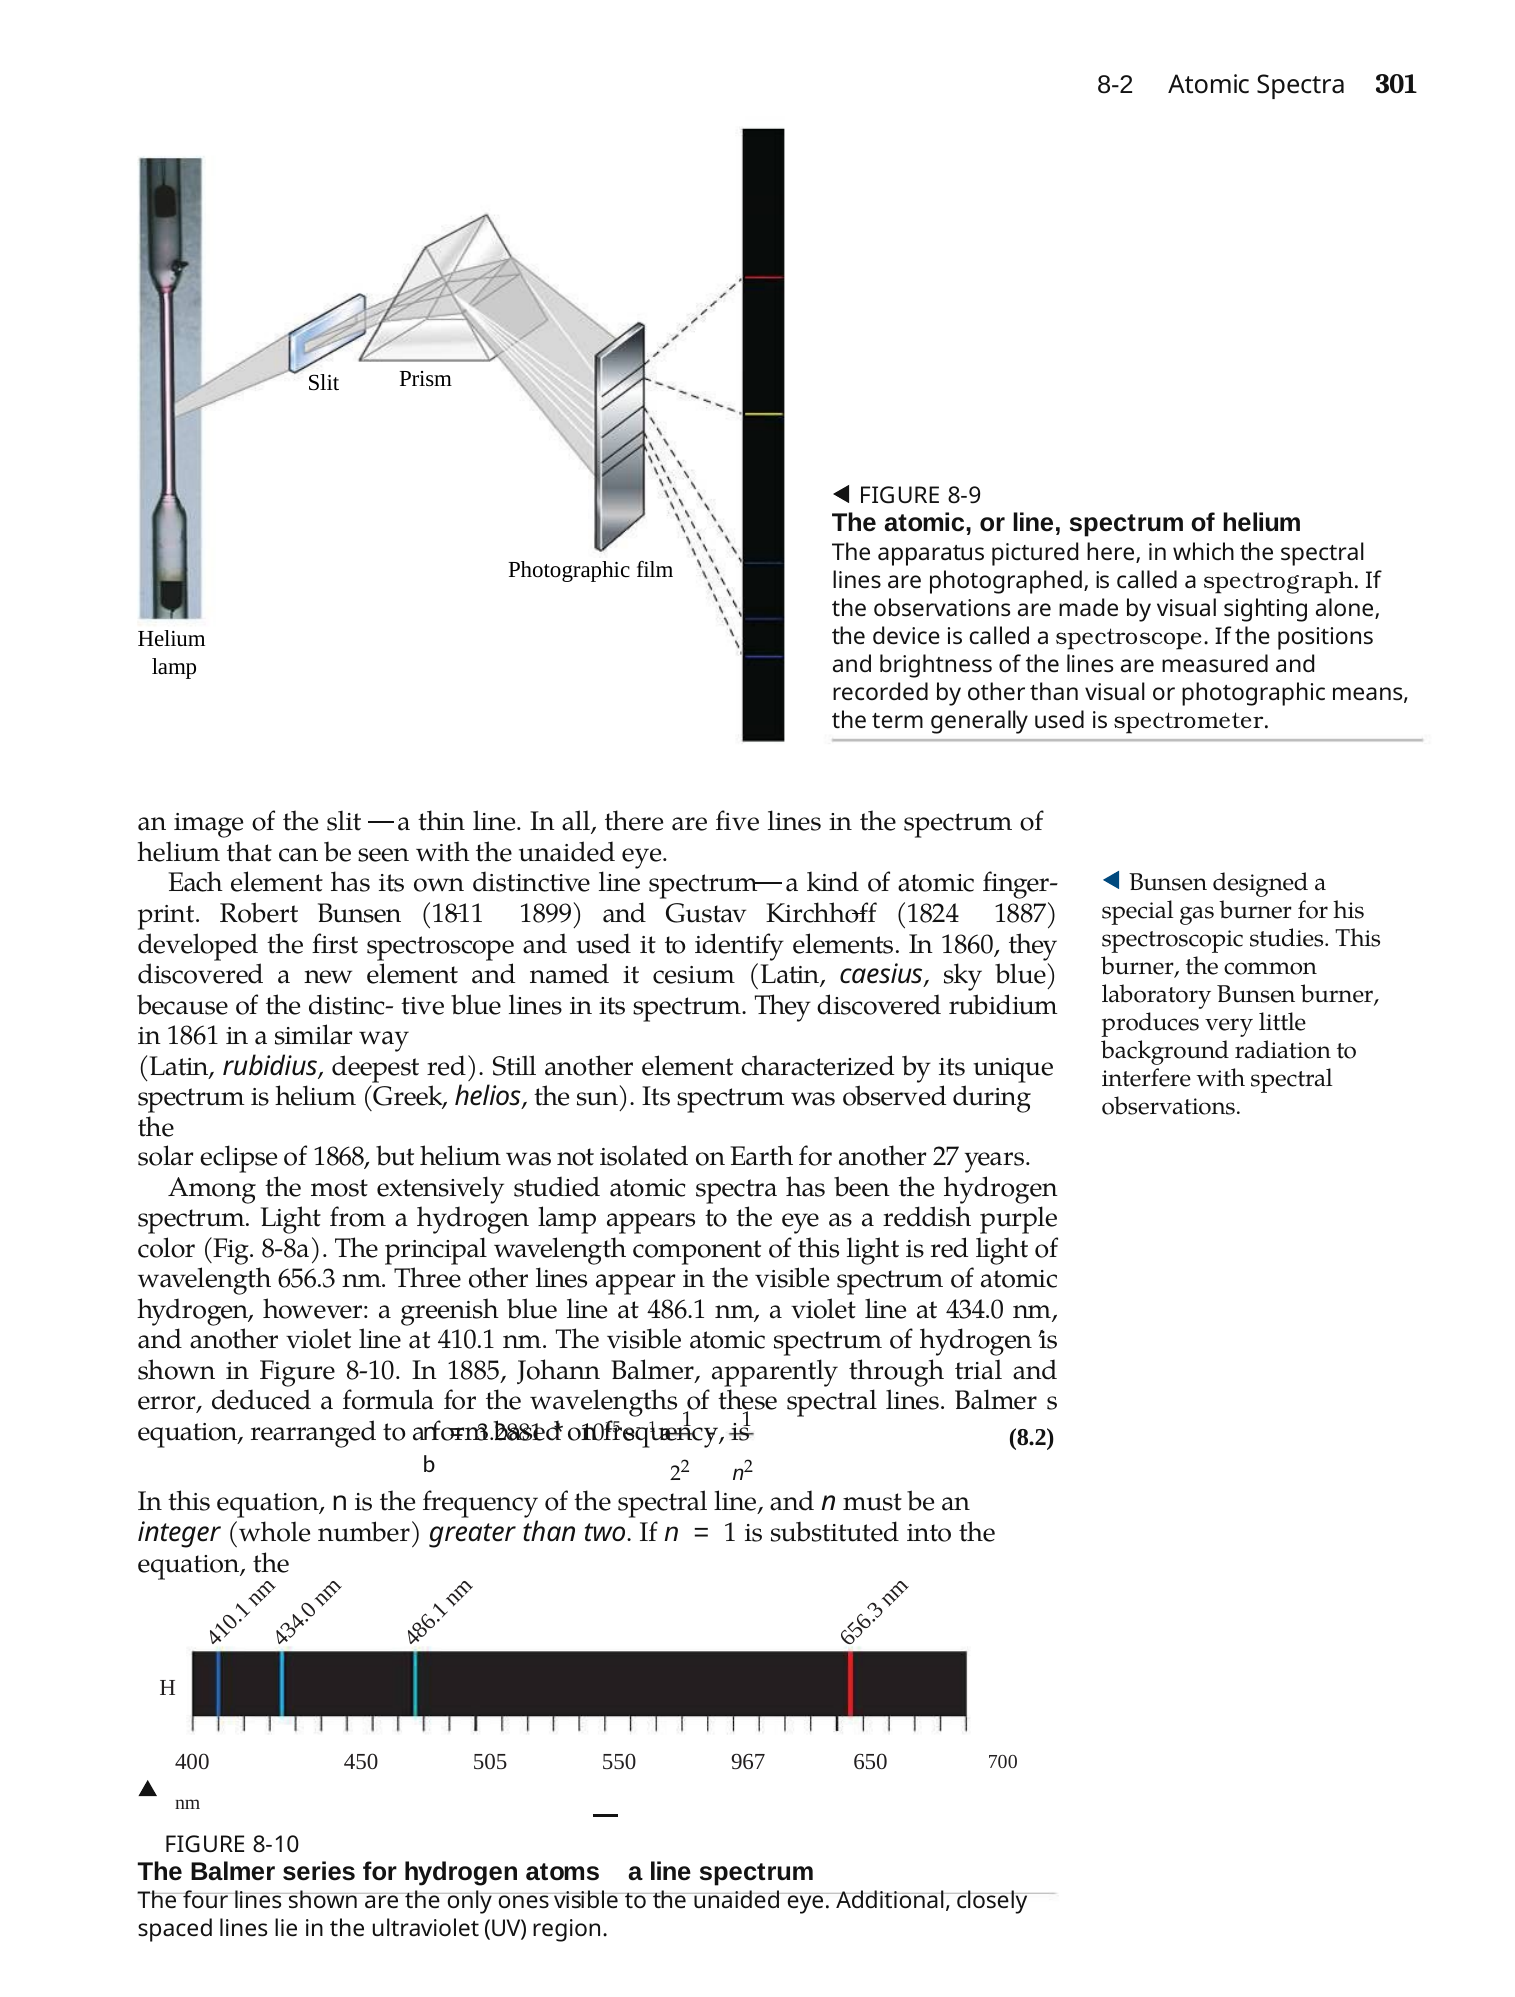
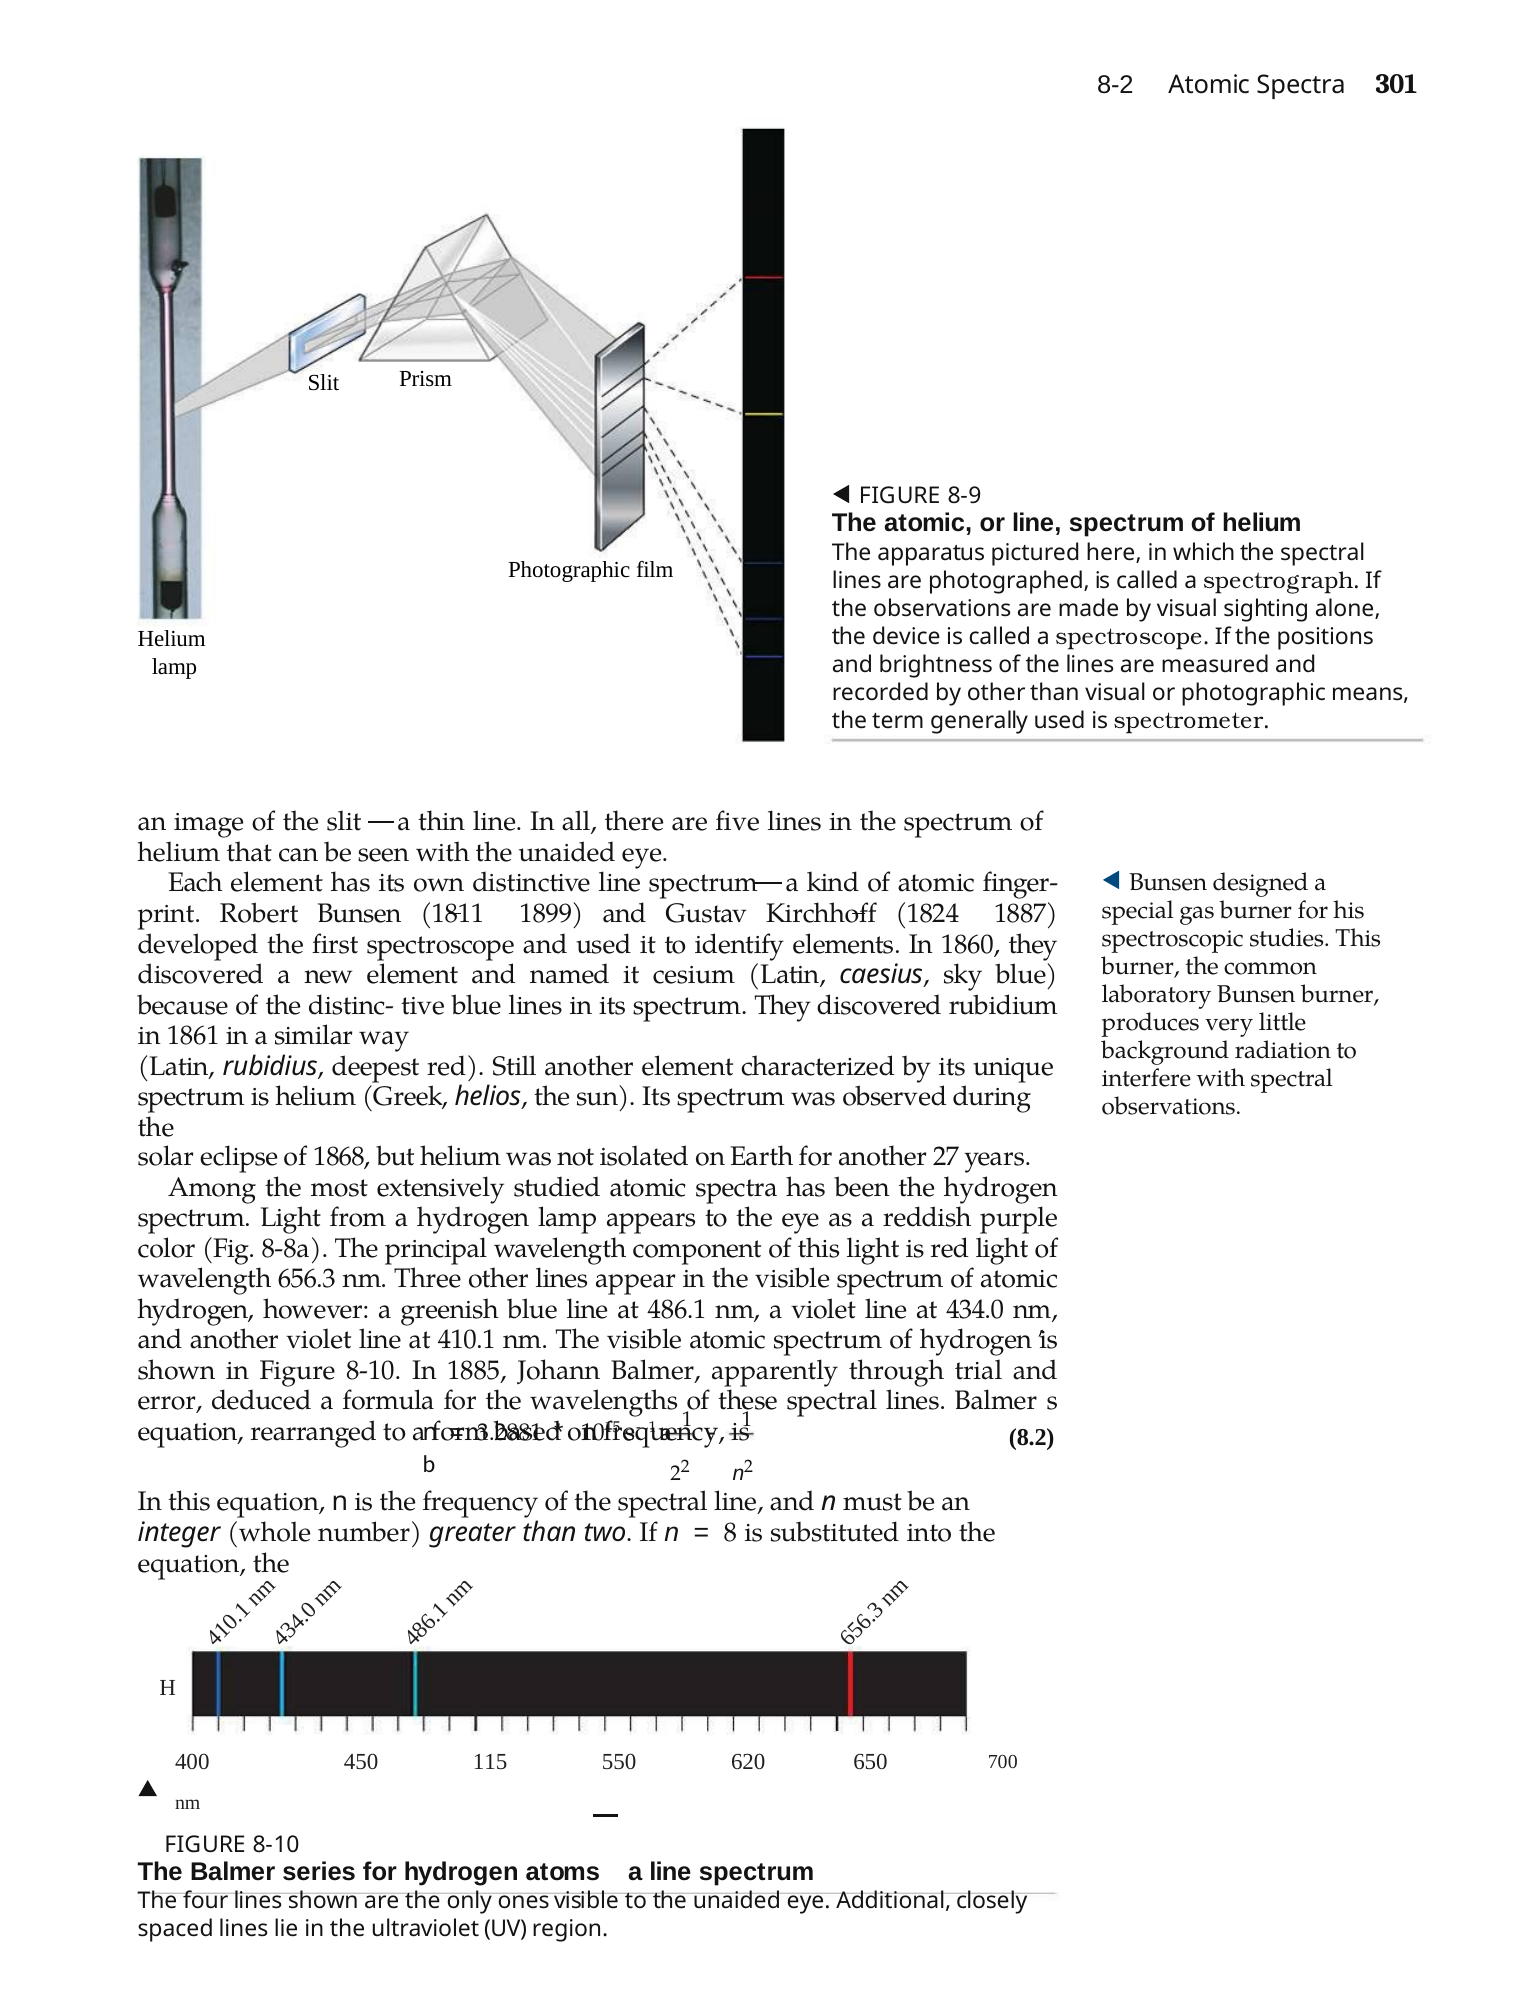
1: 1 -> 8 (730, 1533)
505: 505 -> 115 (490, 1762)
967: 967 -> 620 (748, 1762)
